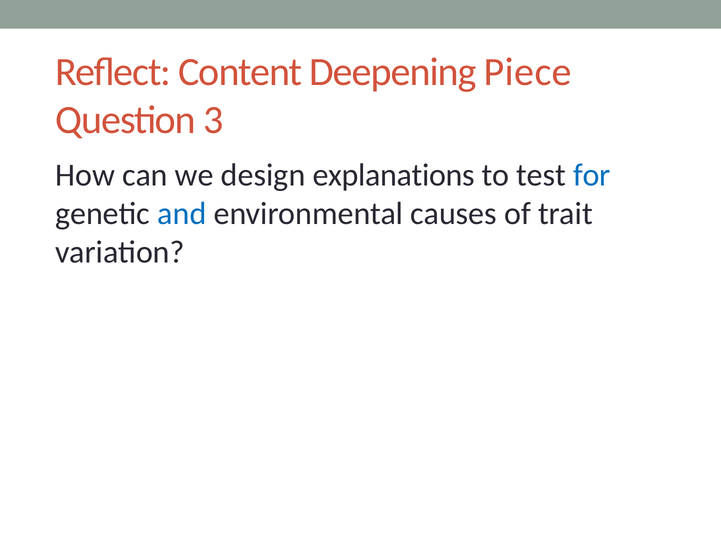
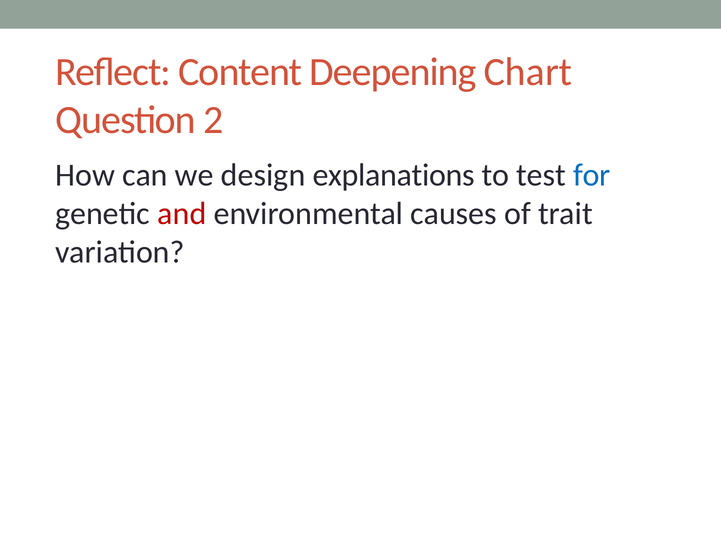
Piece: Piece -> Chart (528, 72)
3: 3 -> 2 (213, 120)
and colour: blue -> red (182, 214)
